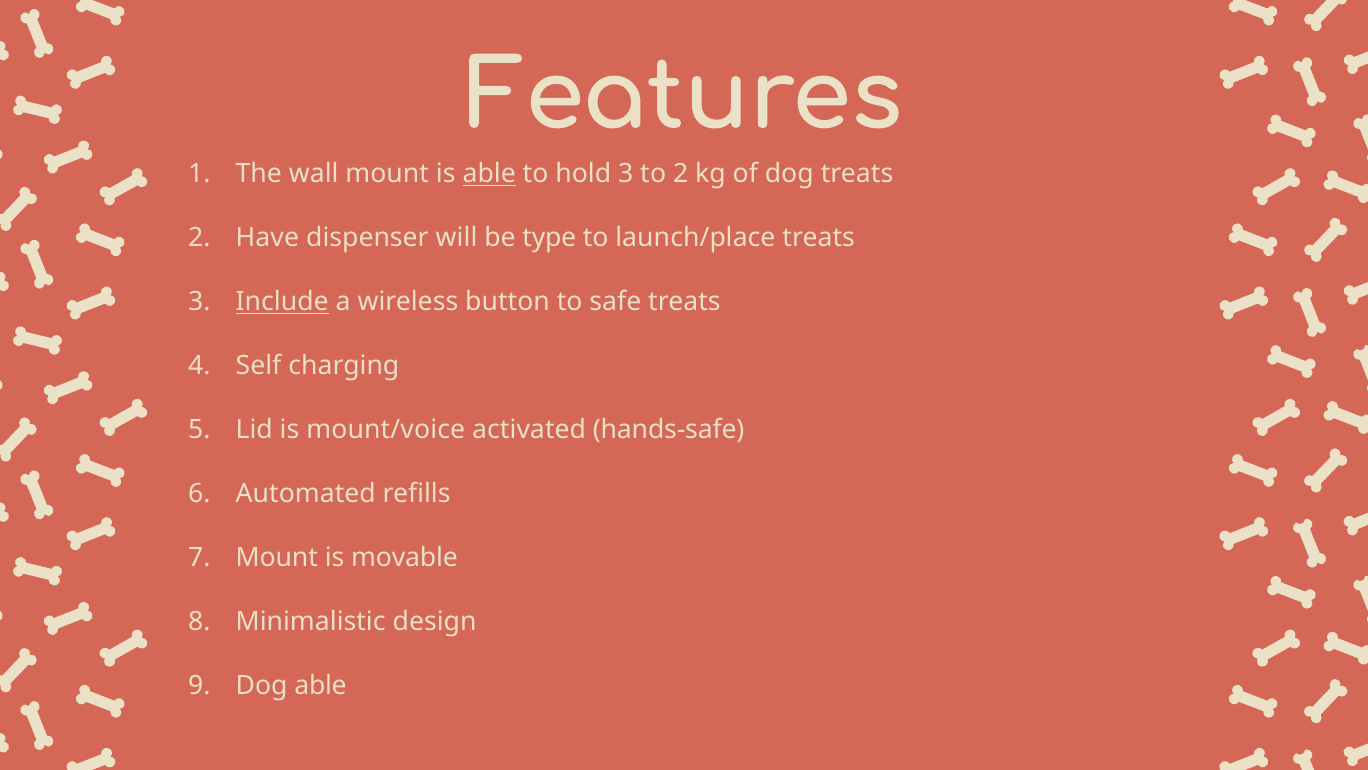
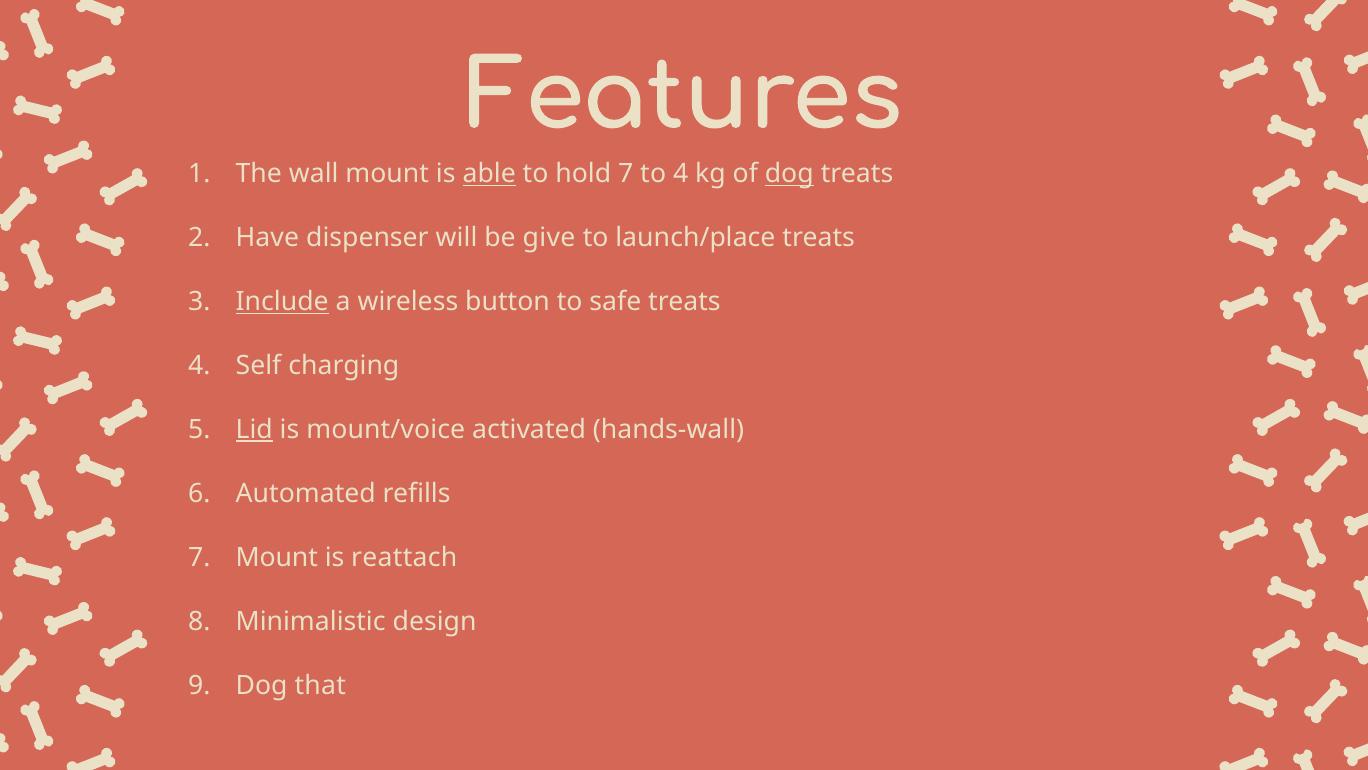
hold 3: 3 -> 7 (626, 174)
to 2: 2 -> 4 (681, 174)
dog underline: none -> present (789, 174)
type: type -> give (549, 238)
Lid underline: none -> present (254, 430)
hands-safe: hands-safe -> hands-wall (669, 430)
movable: movable -> reattach (404, 557)
Dog able: able -> that (320, 685)
